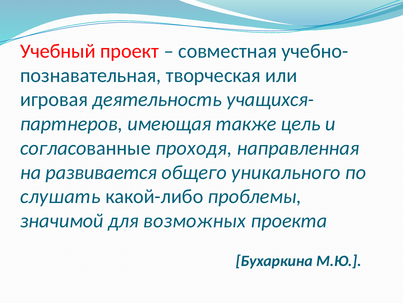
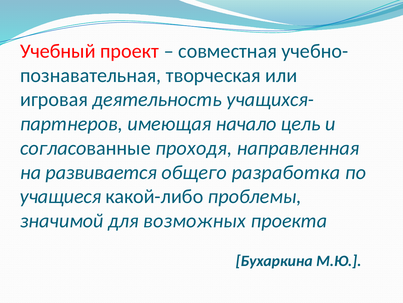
также: также -> начало (246, 124)
уникального: уникального -> разработка (286, 172)
слушать: слушать -> учащиеся (61, 196)
